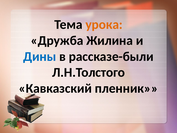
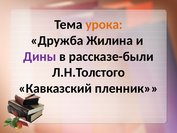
Дины colour: blue -> purple (40, 56)
